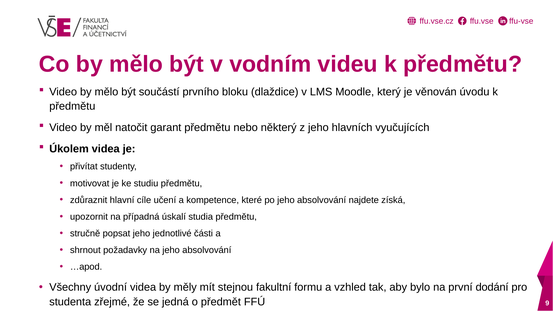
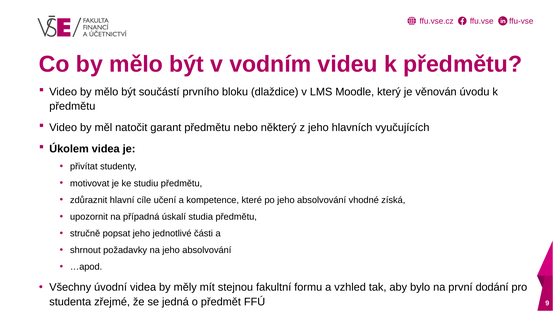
najdete: najdete -> vhodné (364, 200)
